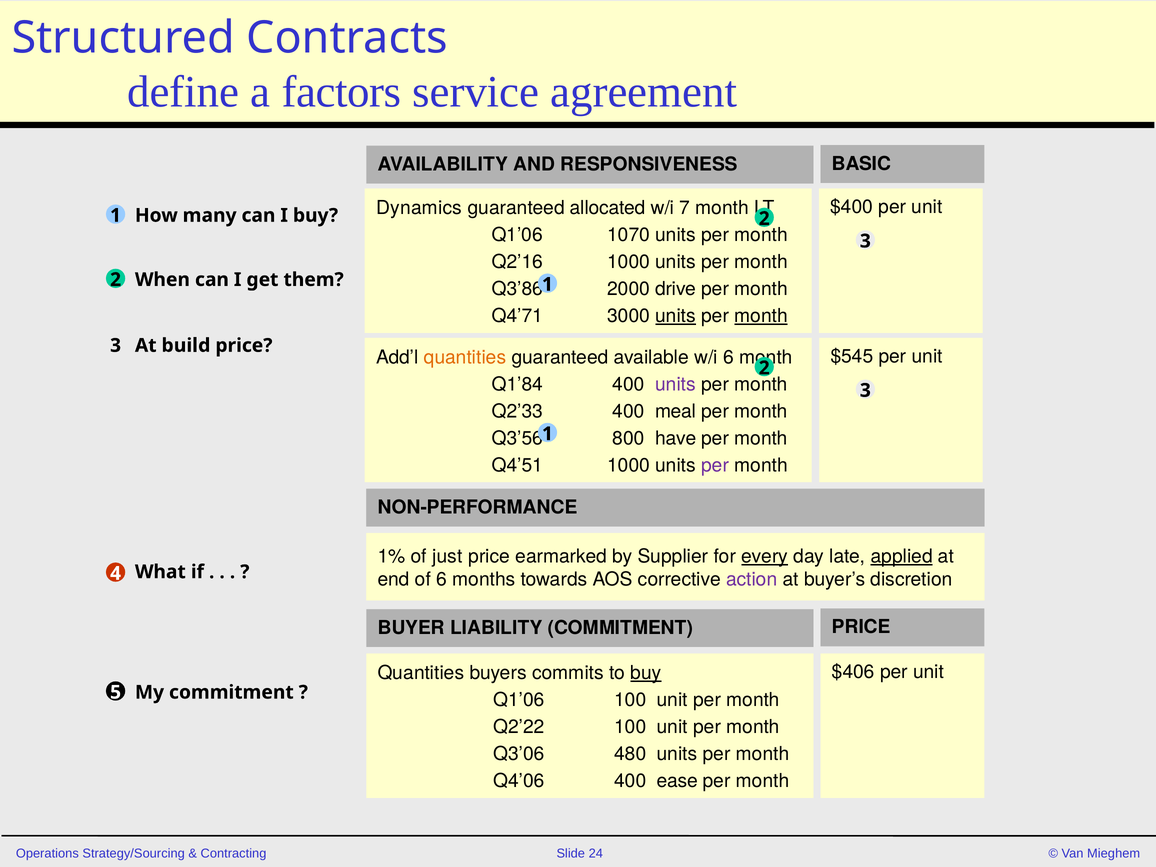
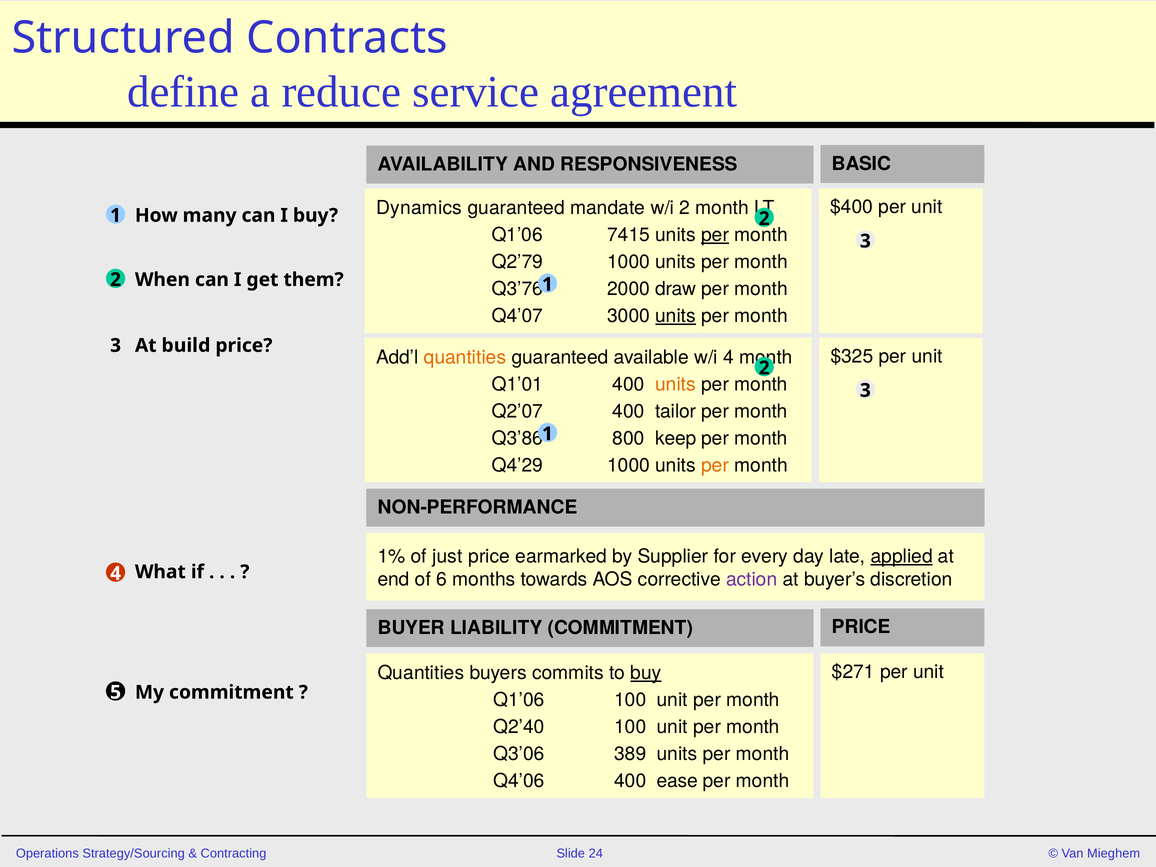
factors: factors -> reduce (341, 92)
allocated: allocated -> mandate (608, 208)
w/i 7: 7 -> 2 (685, 208)
1070: 1070 -> 7415 (629, 235)
per underline: none -> present (715, 235)
Q2’16: Q2’16 -> Q2’79 (517, 262)
Q3’86: Q3’86 -> Q3’76 (517, 289)
drive: drive -> draw (676, 289)
Q4’71: Q4’71 -> Q4’07 (517, 316)
month underline: present -> none (761, 316)
$545: $545 -> $325 (852, 356)
w/i 6: 6 -> 4 (728, 357)
Q1’84: Q1’84 -> Q1’01 (517, 384)
units colour: purple -> orange (676, 384)
Q2’33: Q2’33 -> Q2’07 (517, 411)
meal: meal -> tailor (676, 411)
Q3’56: Q3’56 -> Q3’86 (517, 438)
have: have -> keep (676, 438)
Q4’51: Q4’51 -> Q4’29 (517, 465)
per colour: purple -> orange (715, 465)
every underline: present -> none (765, 556)
$406: $406 -> $271 (853, 672)
Q2’22: Q2’22 -> Q2’40 (519, 727)
480: 480 -> 389 (630, 754)
